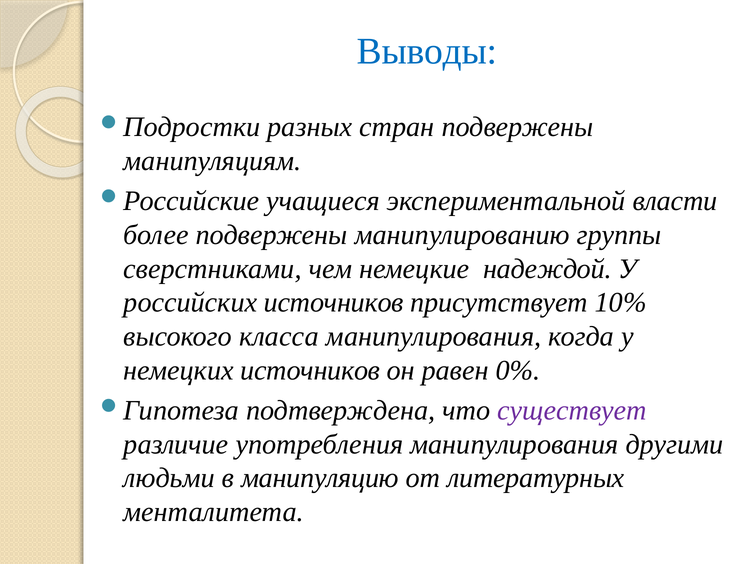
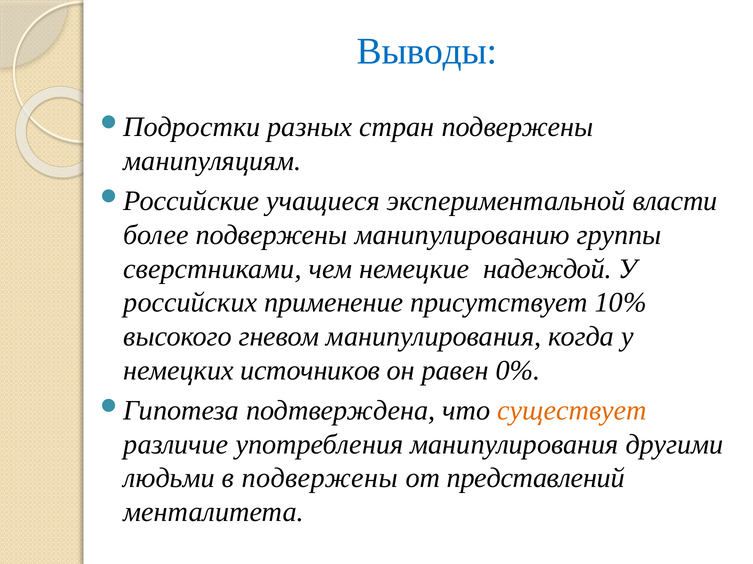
российских источников: источников -> применение (334, 303)
класса: класса -> гневом (279, 337)
существует colour: purple -> orange (572, 411)
в манипуляцию: манипуляцию -> подвержены (320, 479)
литературных: литературных -> представлений (536, 479)
